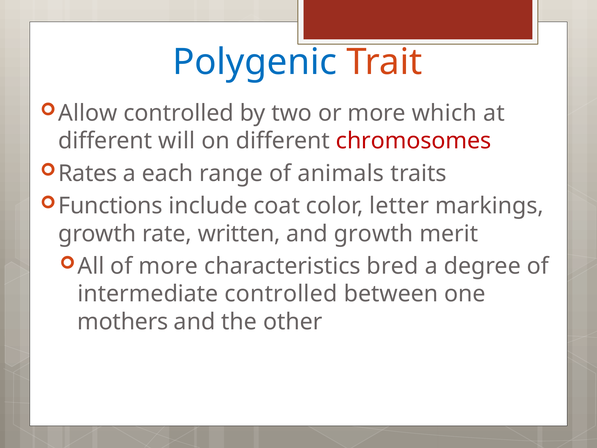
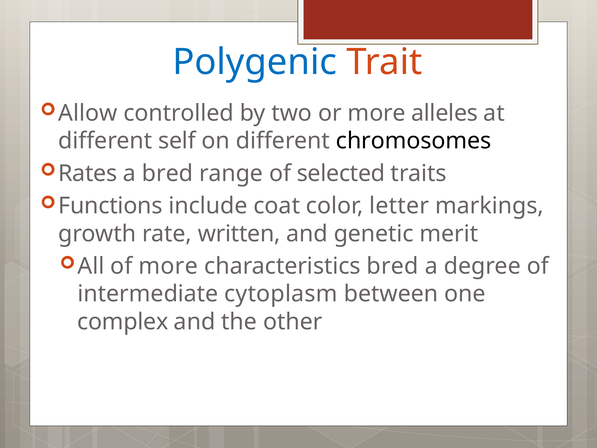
which: which -> alleles (445, 113)
will: will -> self (177, 141)
chromosomes colour: red -> black (414, 141)
a each: each -> bred (167, 173)
animals: animals -> selected (341, 173)
and growth: growth -> genetic (374, 234)
intermediate controlled: controlled -> cytoplasm (281, 294)
mothers: mothers -> complex (123, 322)
